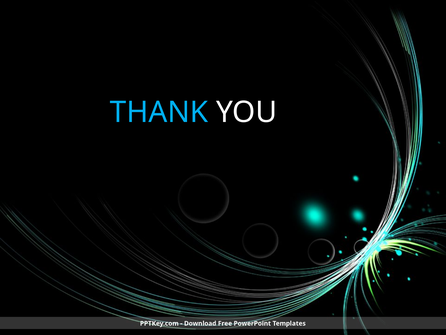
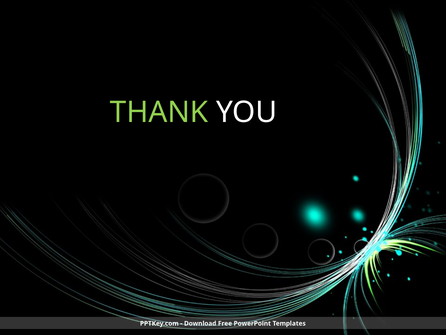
THANK colour: light blue -> light green (159, 112)
